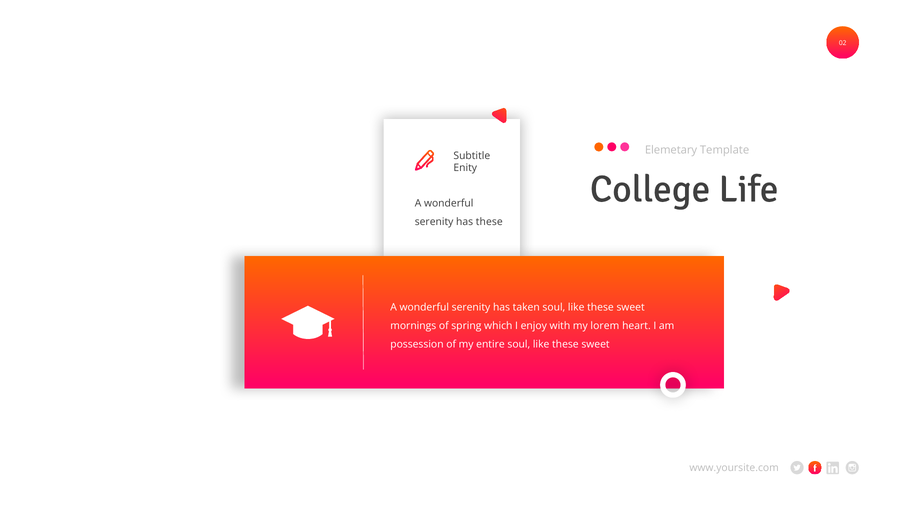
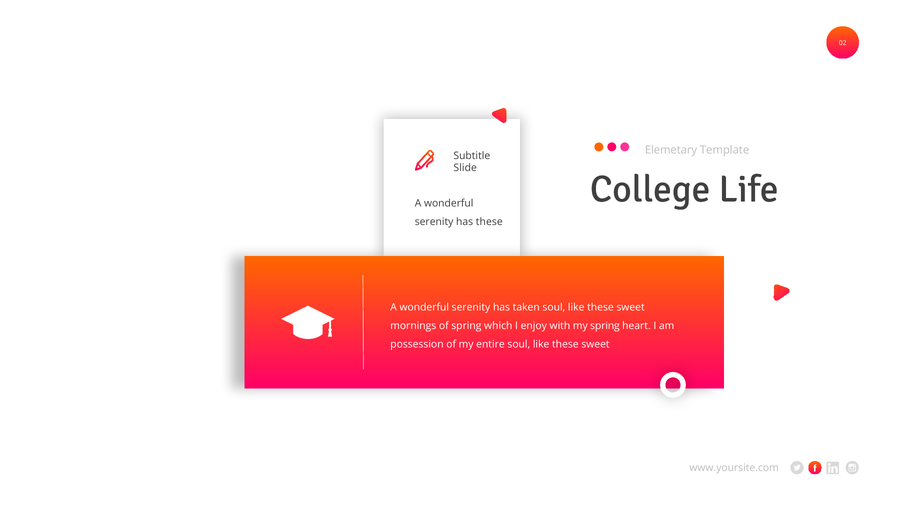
Enity: Enity -> Slide (465, 168)
my lorem: lorem -> spring (605, 326)
